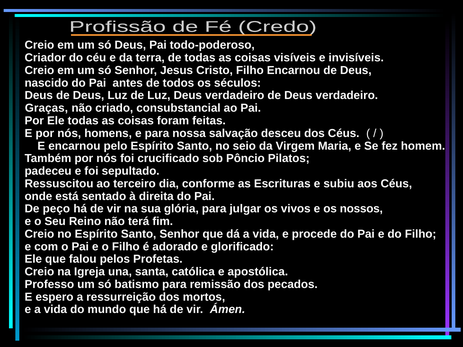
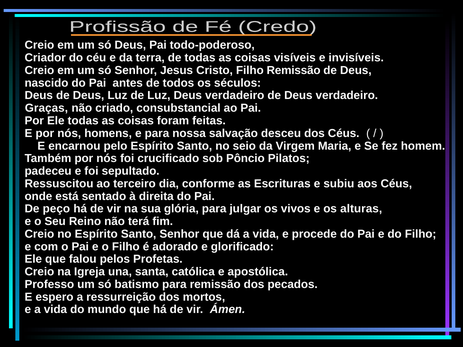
Filho Encarnou: Encarnou -> Remissão (294, 70)
nossos: nossos -> alturas (361, 209)
